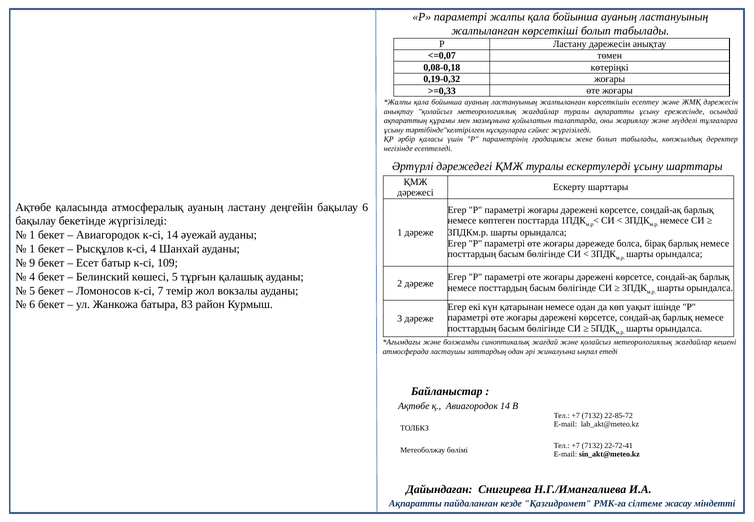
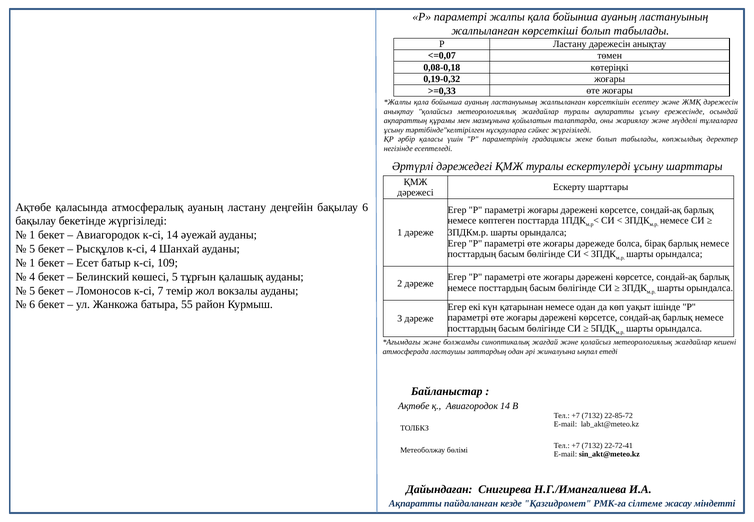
1: 1 -> 5 (32, 249)
9: 9 -> 1 (32, 263)
83: 83 -> 55 (187, 305)
